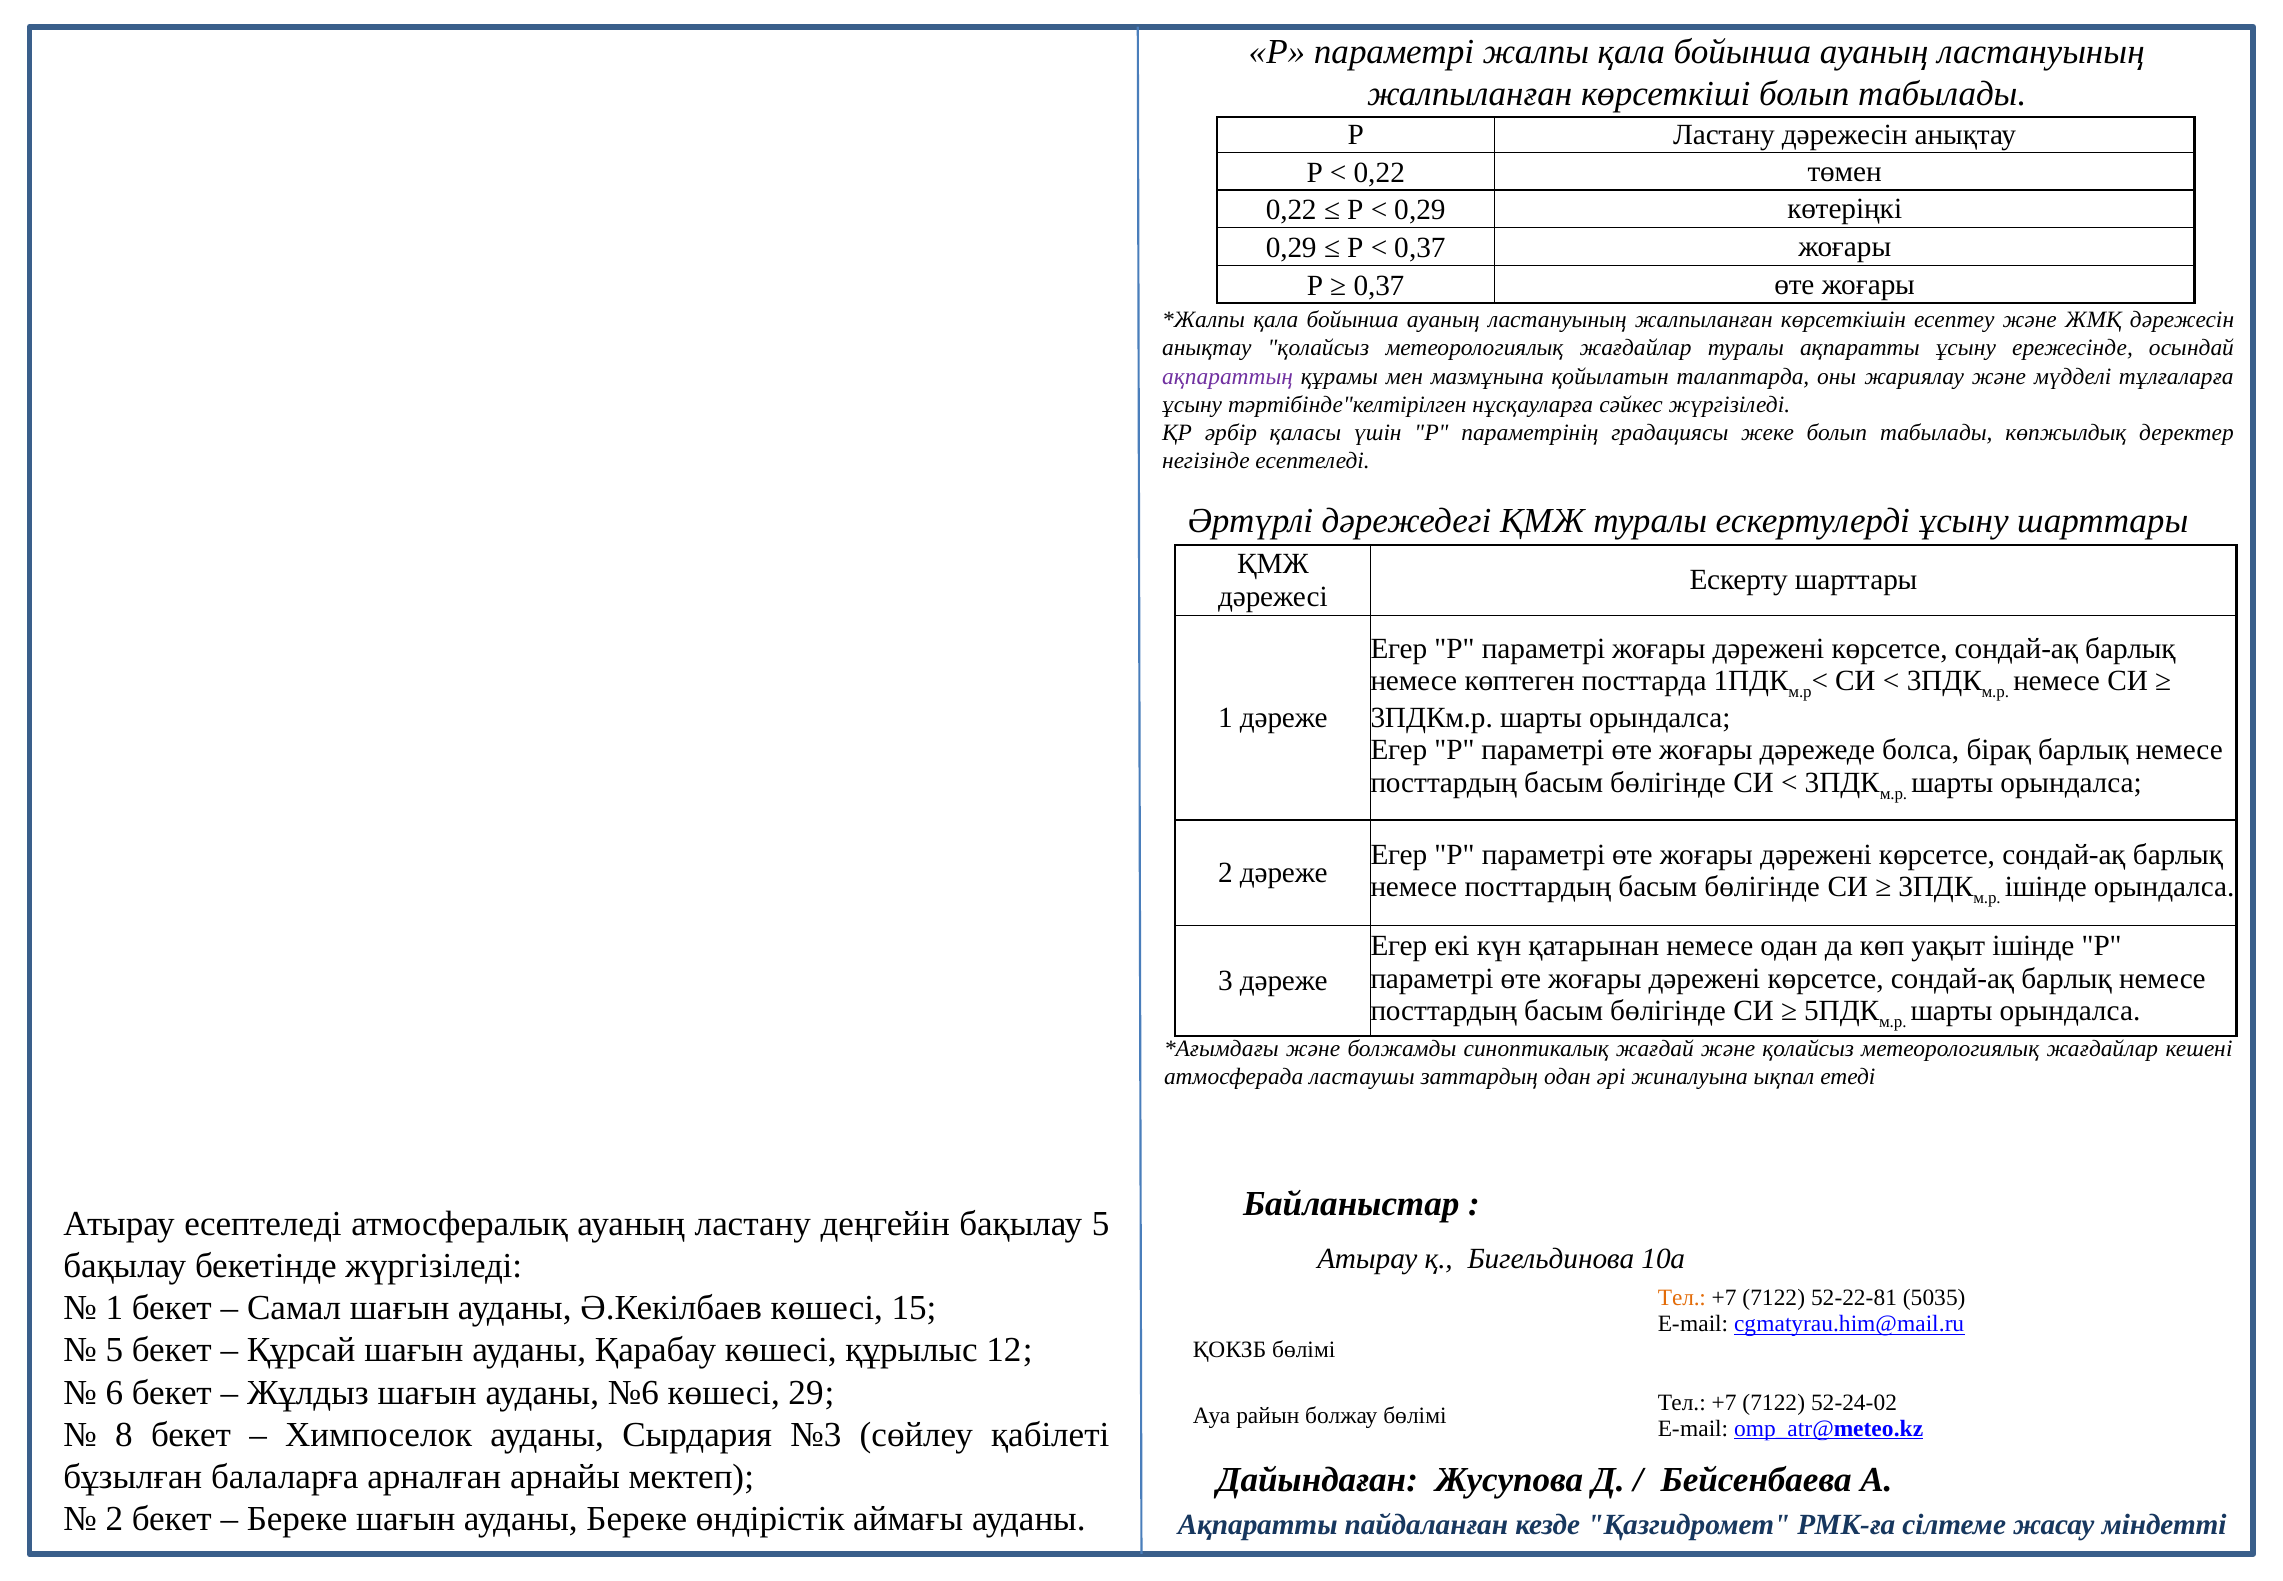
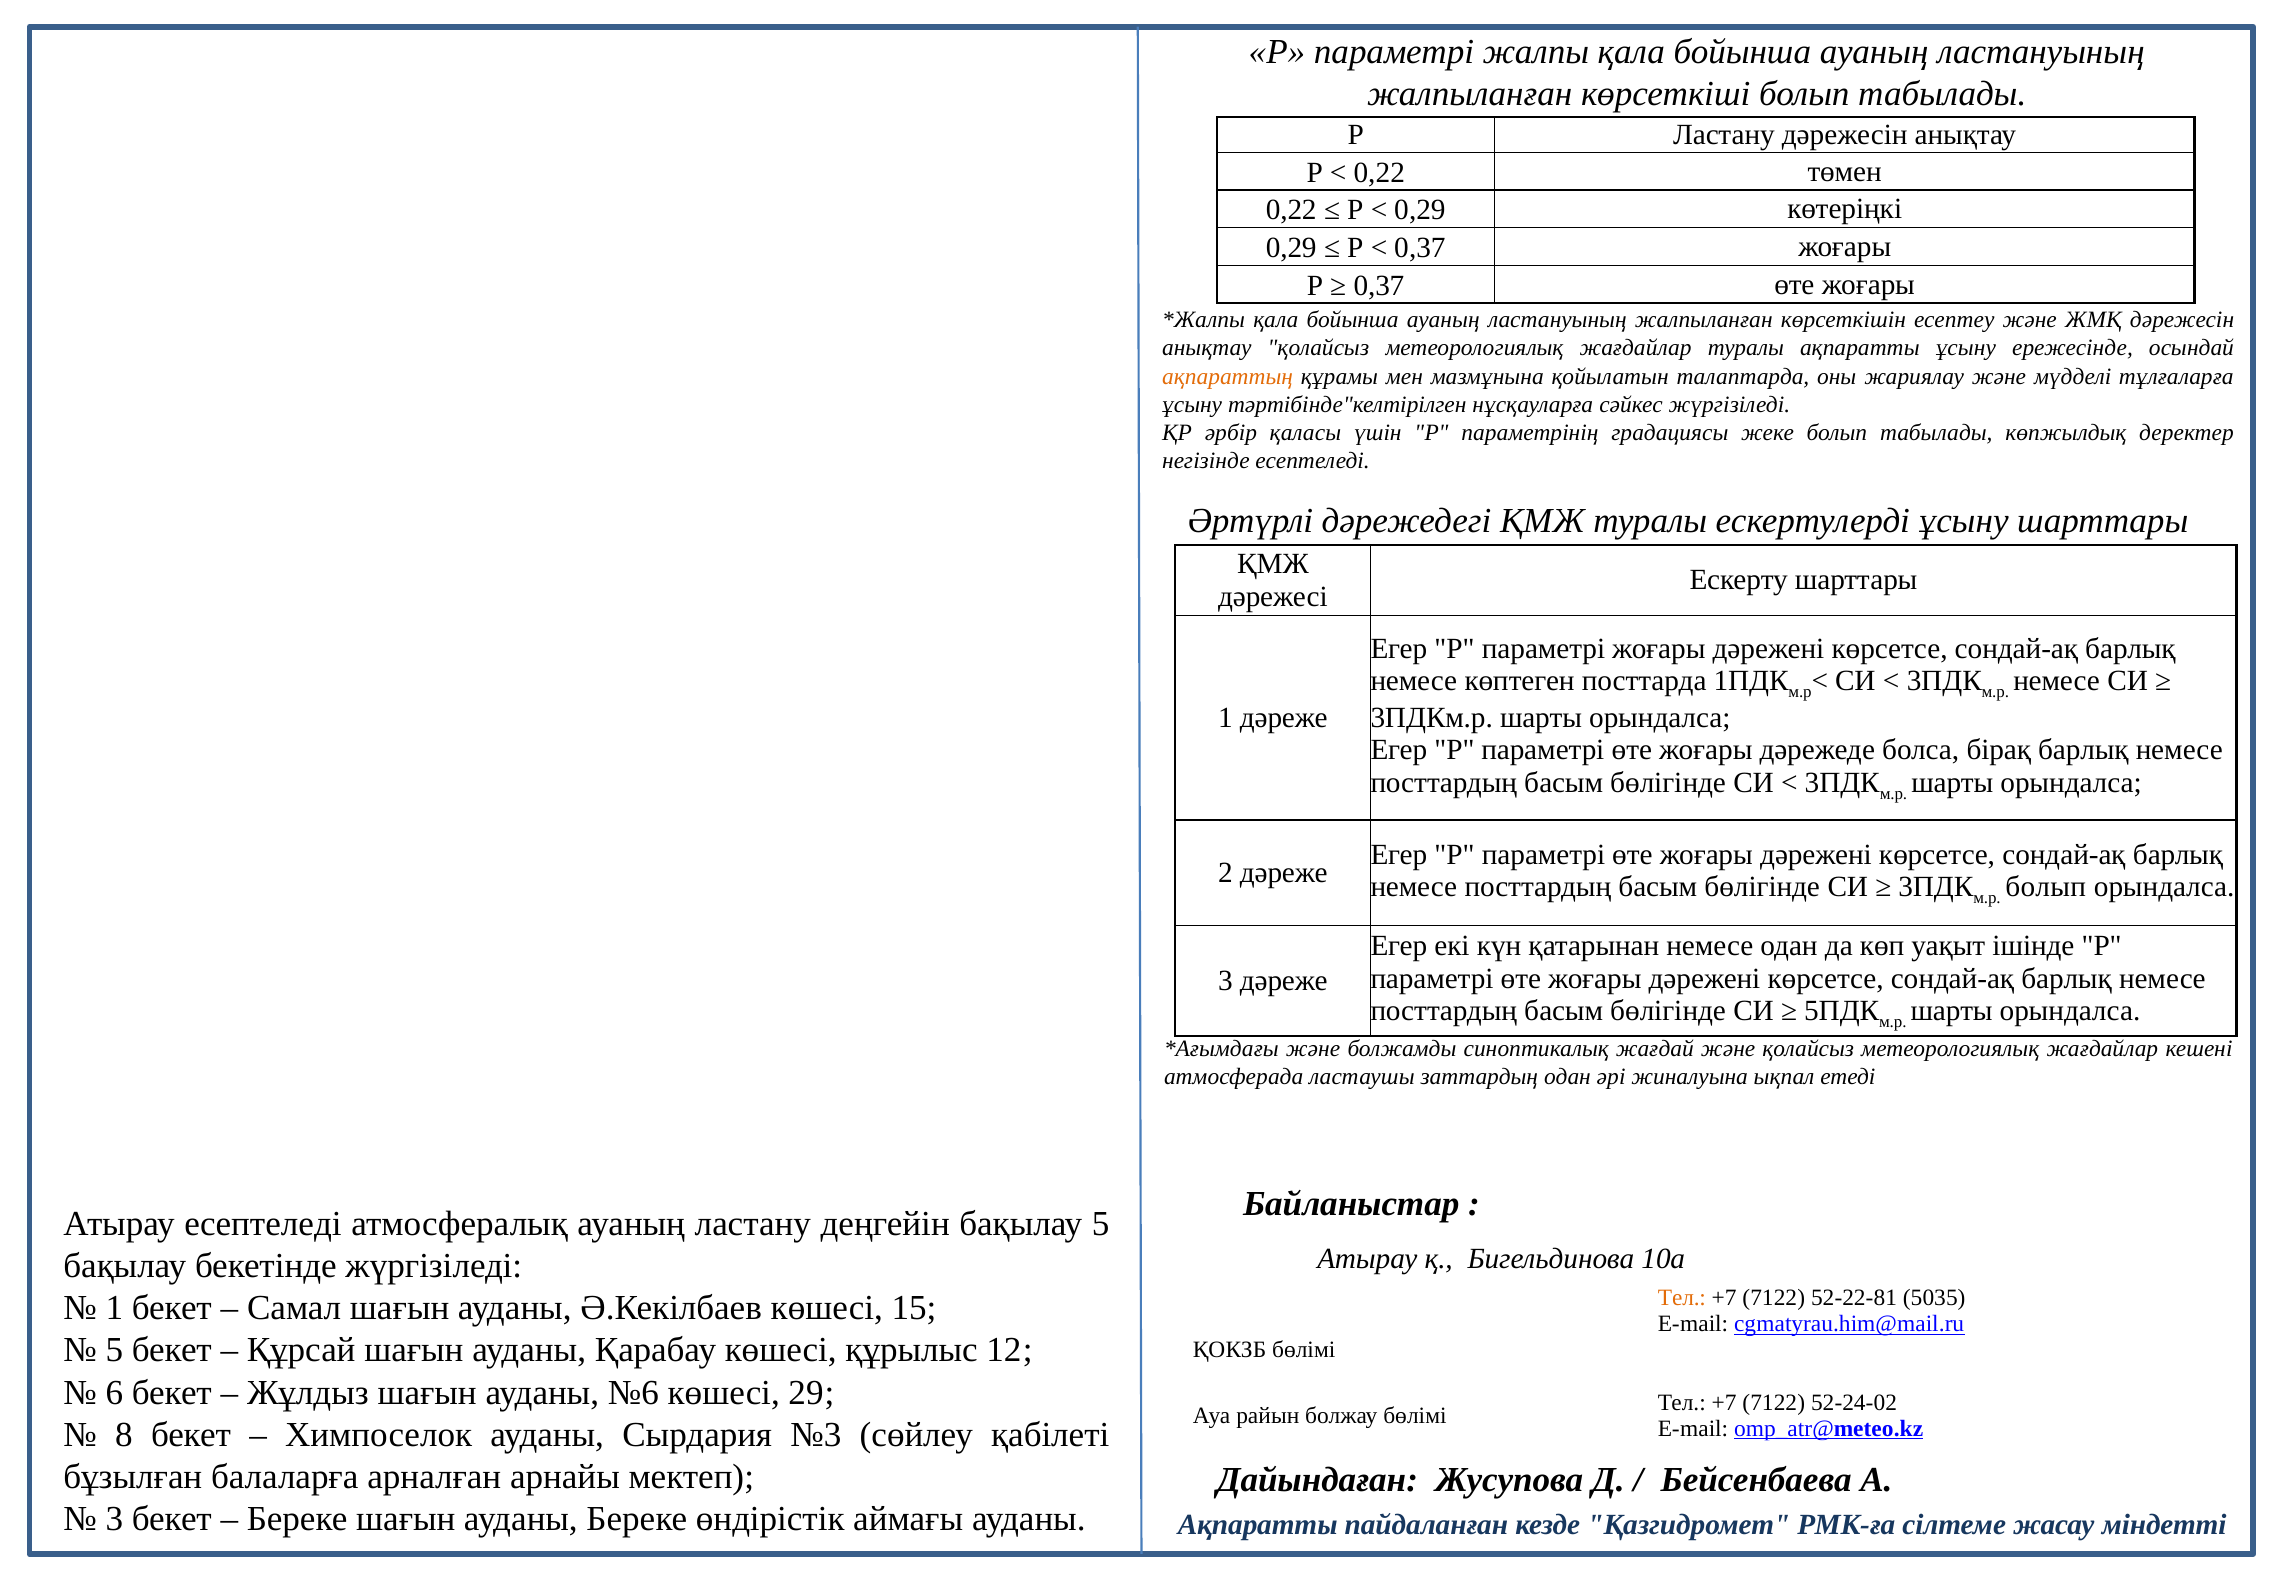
ақпараттың colour: purple -> orange (1228, 376)
ішінде: ішінде -> болып (2046, 887)
2: 2 -> 3 (114, 1519)
